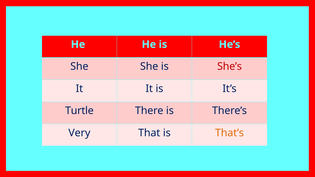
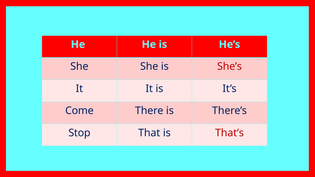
Turtle: Turtle -> Come (79, 111)
Very: Very -> Stop (79, 133)
That’s colour: orange -> red (230, 133)
